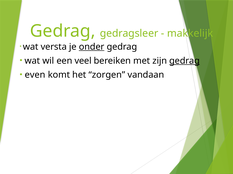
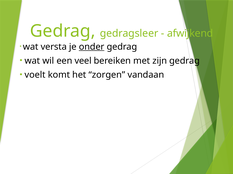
makkelijk: makkelijk -> afwijkend (190, 33)
gedrag underline: present -> none (185, 61)
even: even -> voelt (35, 75)
